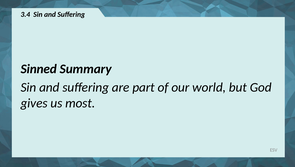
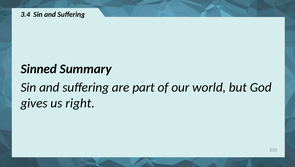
most: most -> right (80, 103)
